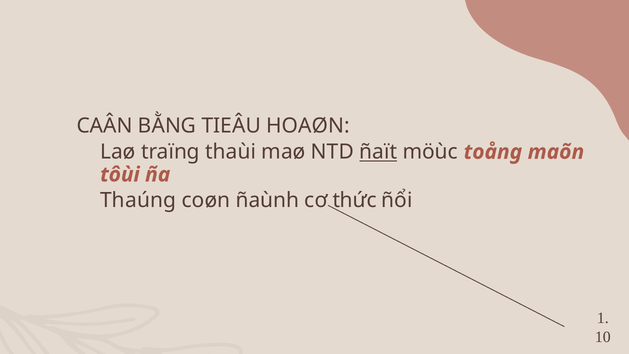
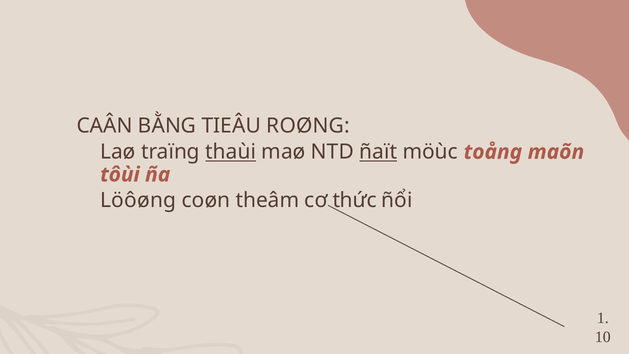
HOAØN: HOAØN -> ROØNG (308, 126)
thaùi underline: none -> present (231, 152)
Thaúng: Thaúng -> Löôøng (138, 200)
ñaùnh: ñaùnh -> theâm (267, 200)
